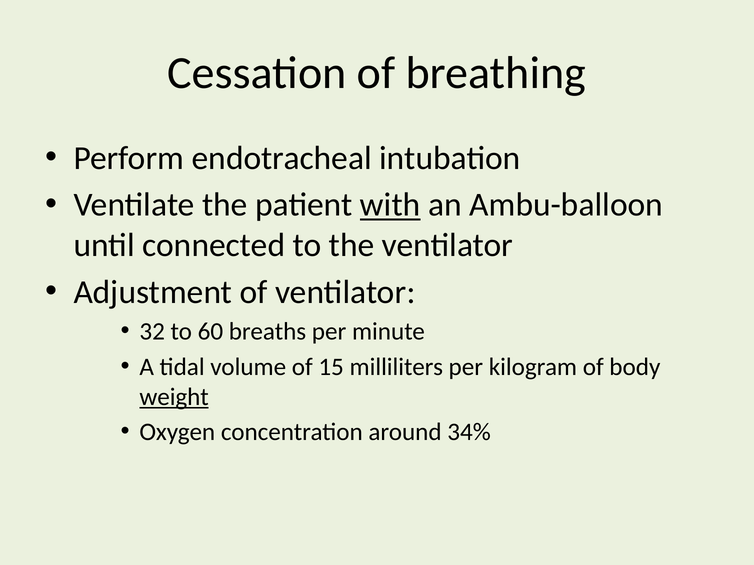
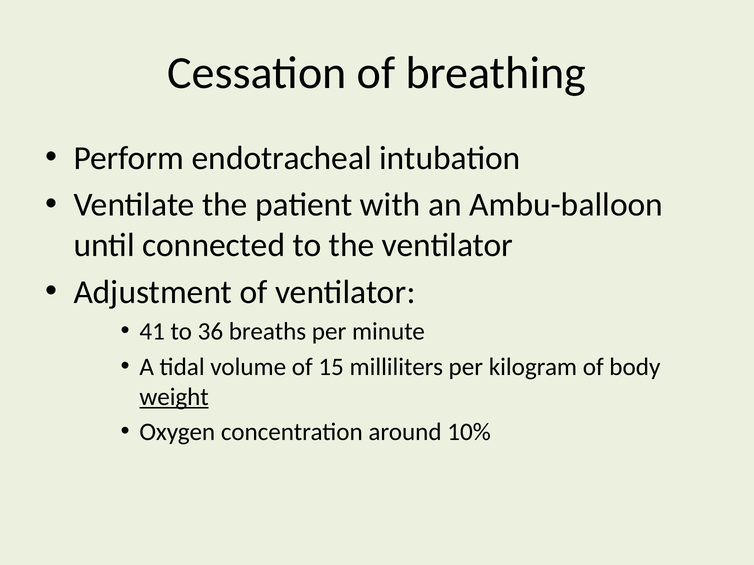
with underline: present -> none (390, 205)
32: 32 -> 41 (152, 332)
60: 60 -> 36 (210, 332)
34%: 34% -> 10% (469, 432)
